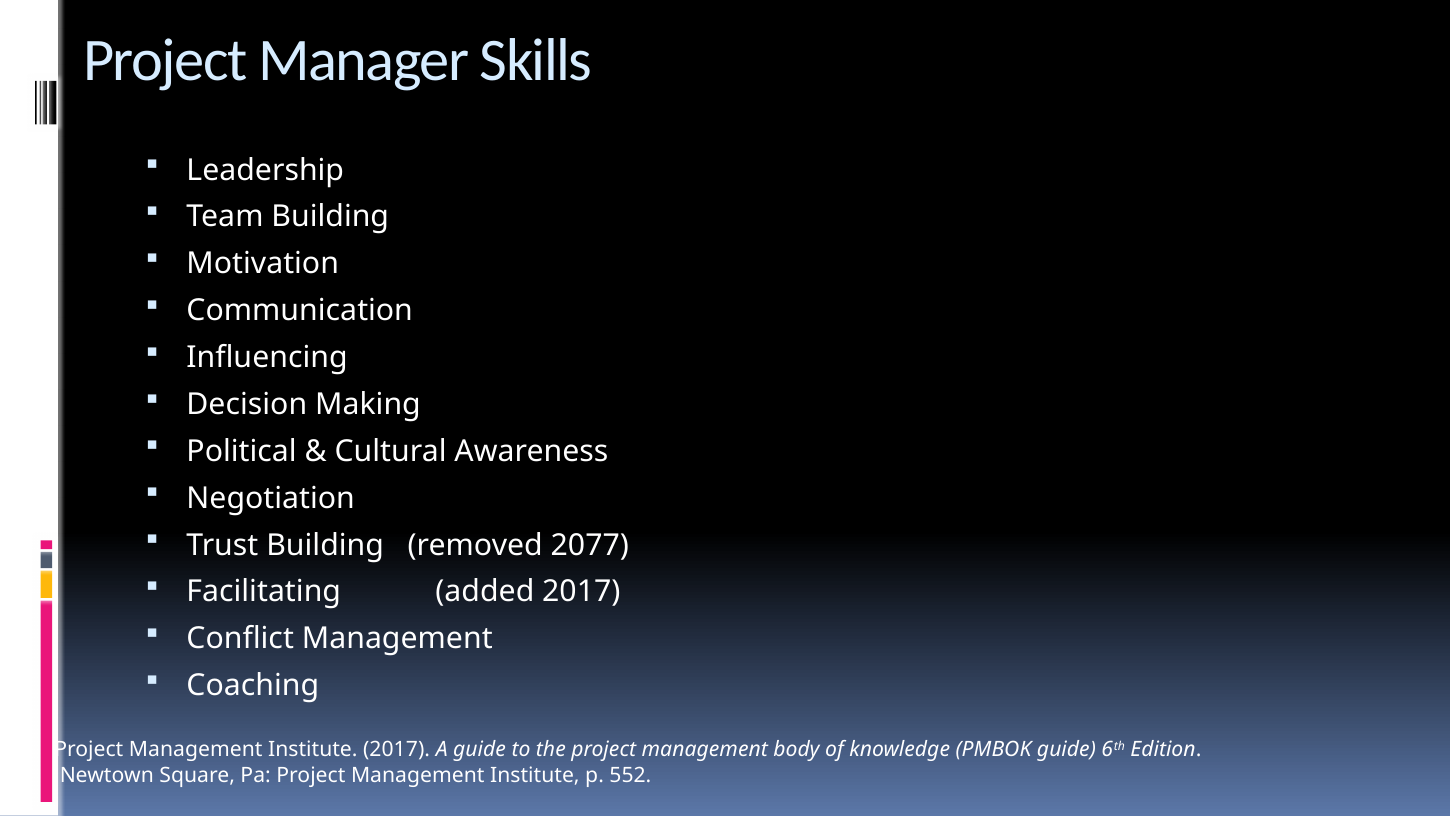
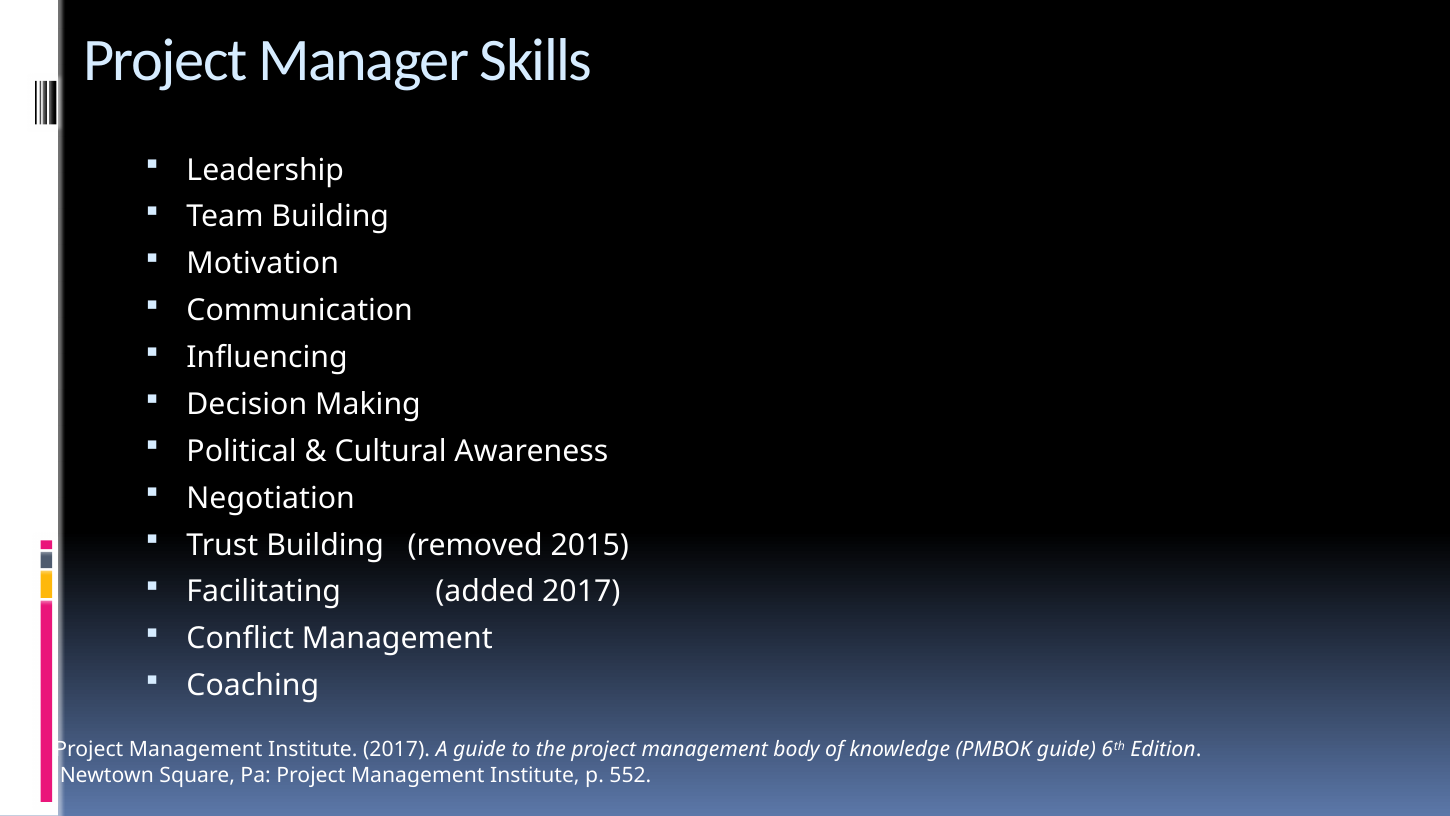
2077: 2077 -> 2015 (590, 545)
